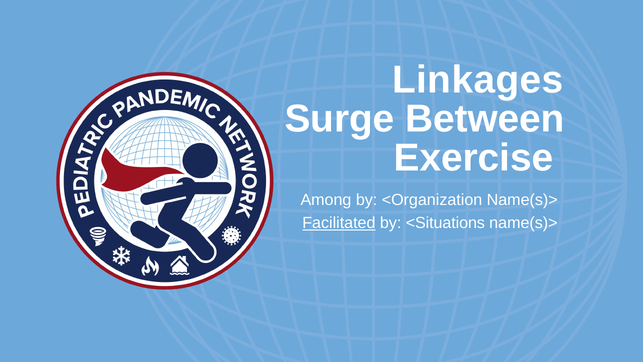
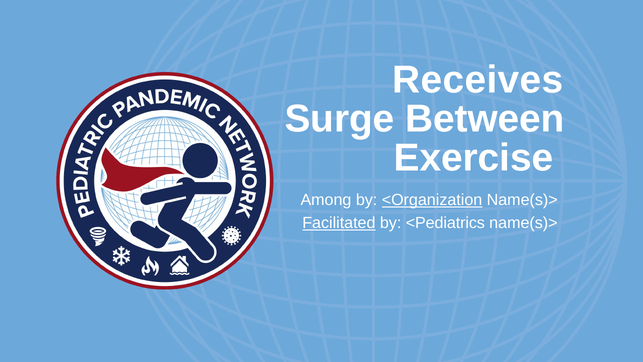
Linkages: Linkages -> Receives (478, 80)
<Organization underline: none -> present (432, 200)
<Situations: <Situations -> <Pediatrics (445, 223)
